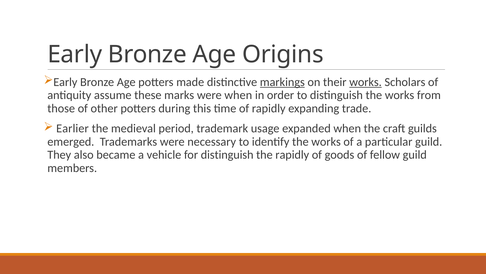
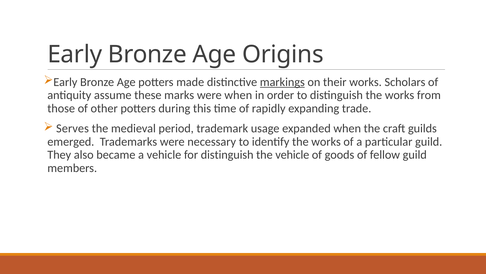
works underline: present -> none (366, 82)
Earlier: Earlier -> Serves (73, 128)
the rapidly: rapidly -> vehicle (292, 155)
